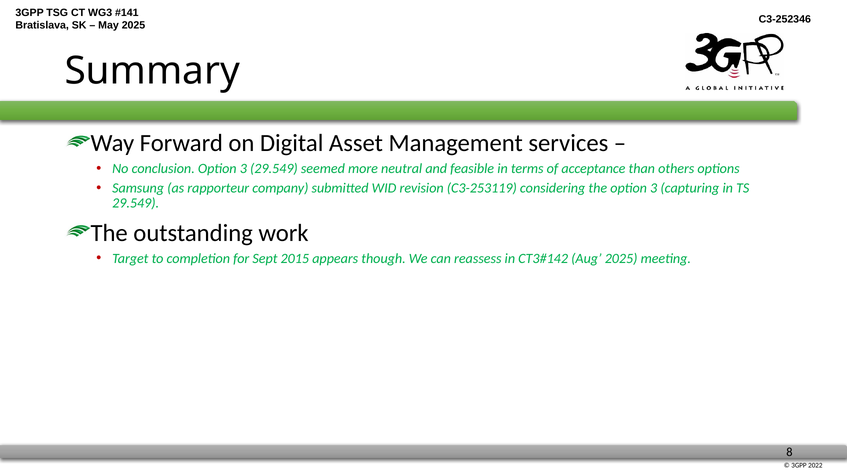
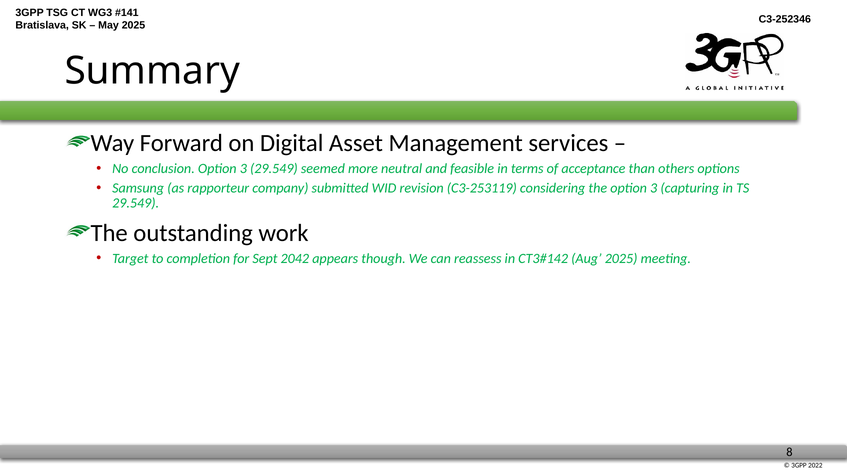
2015: 2015 -> 2042 (295, 259)
